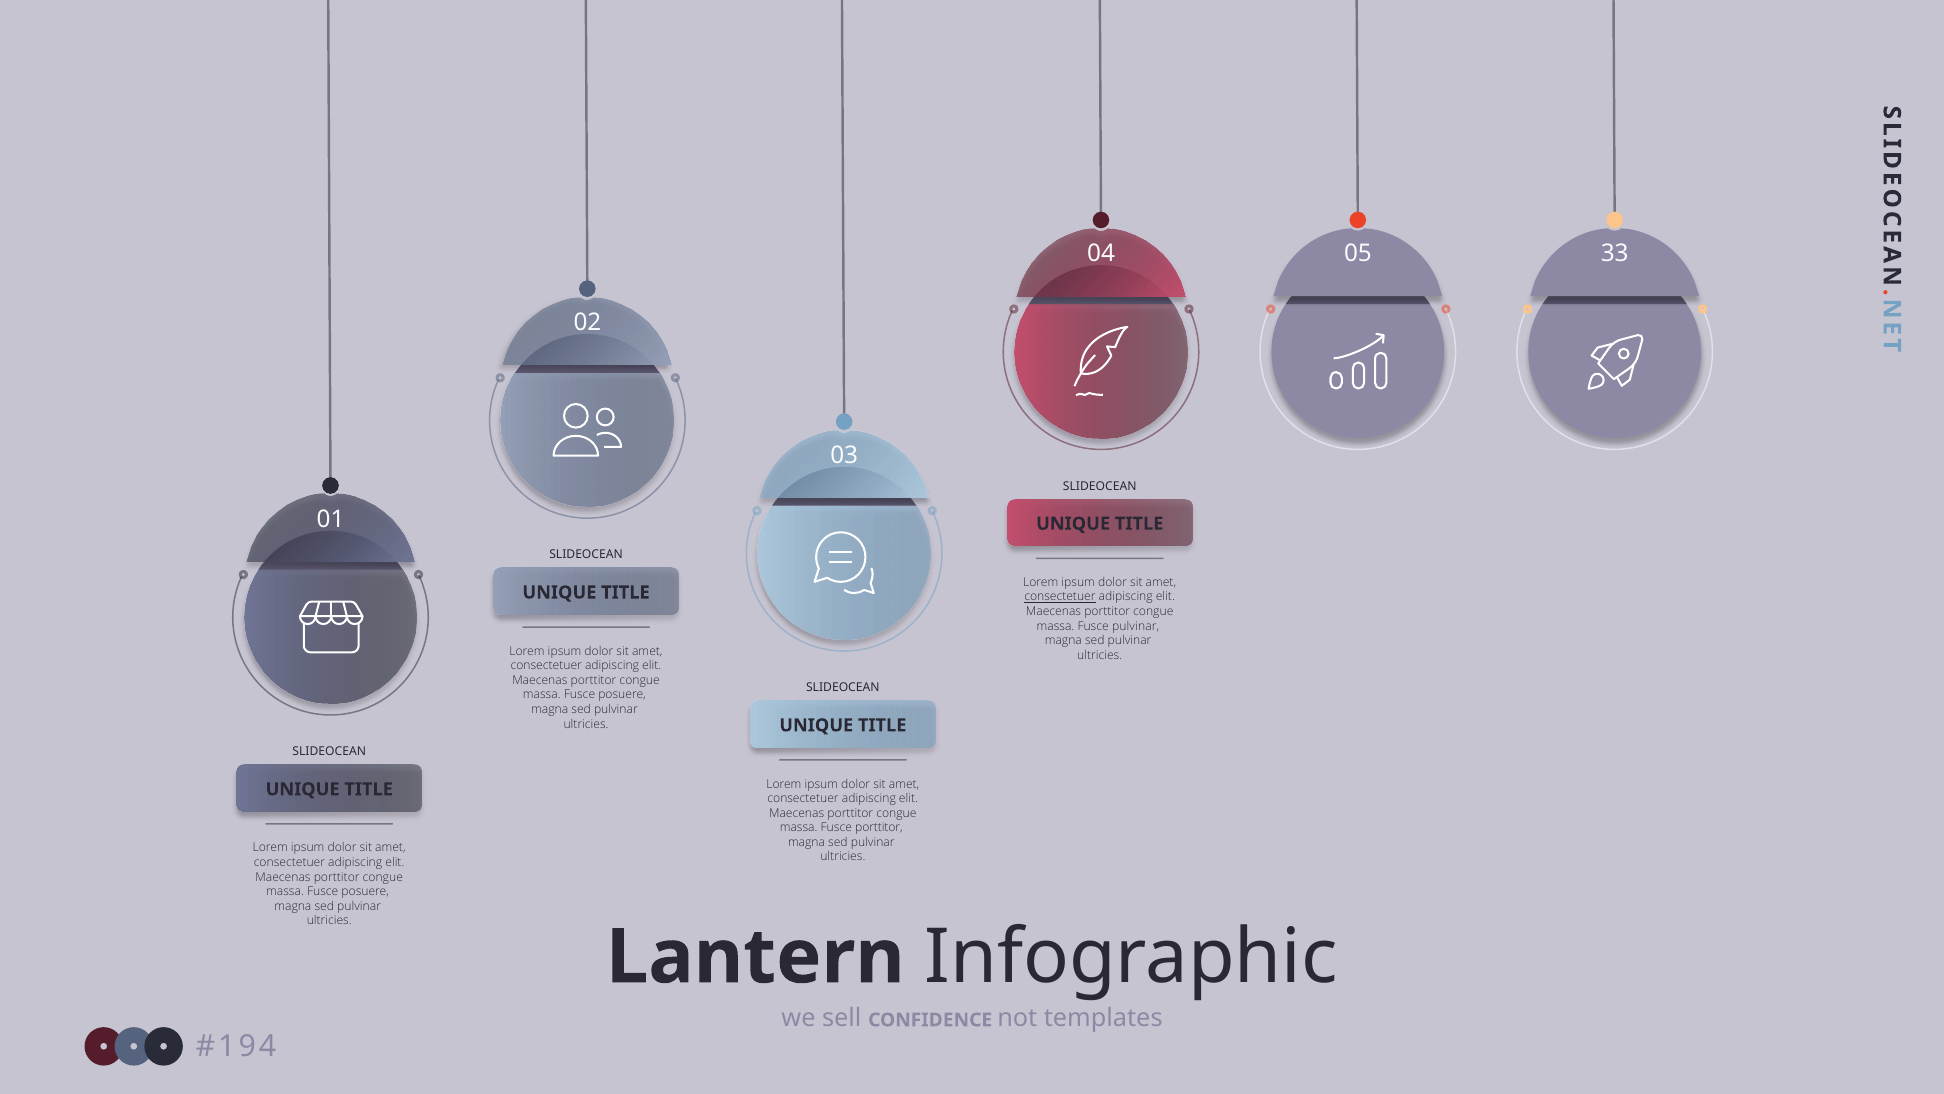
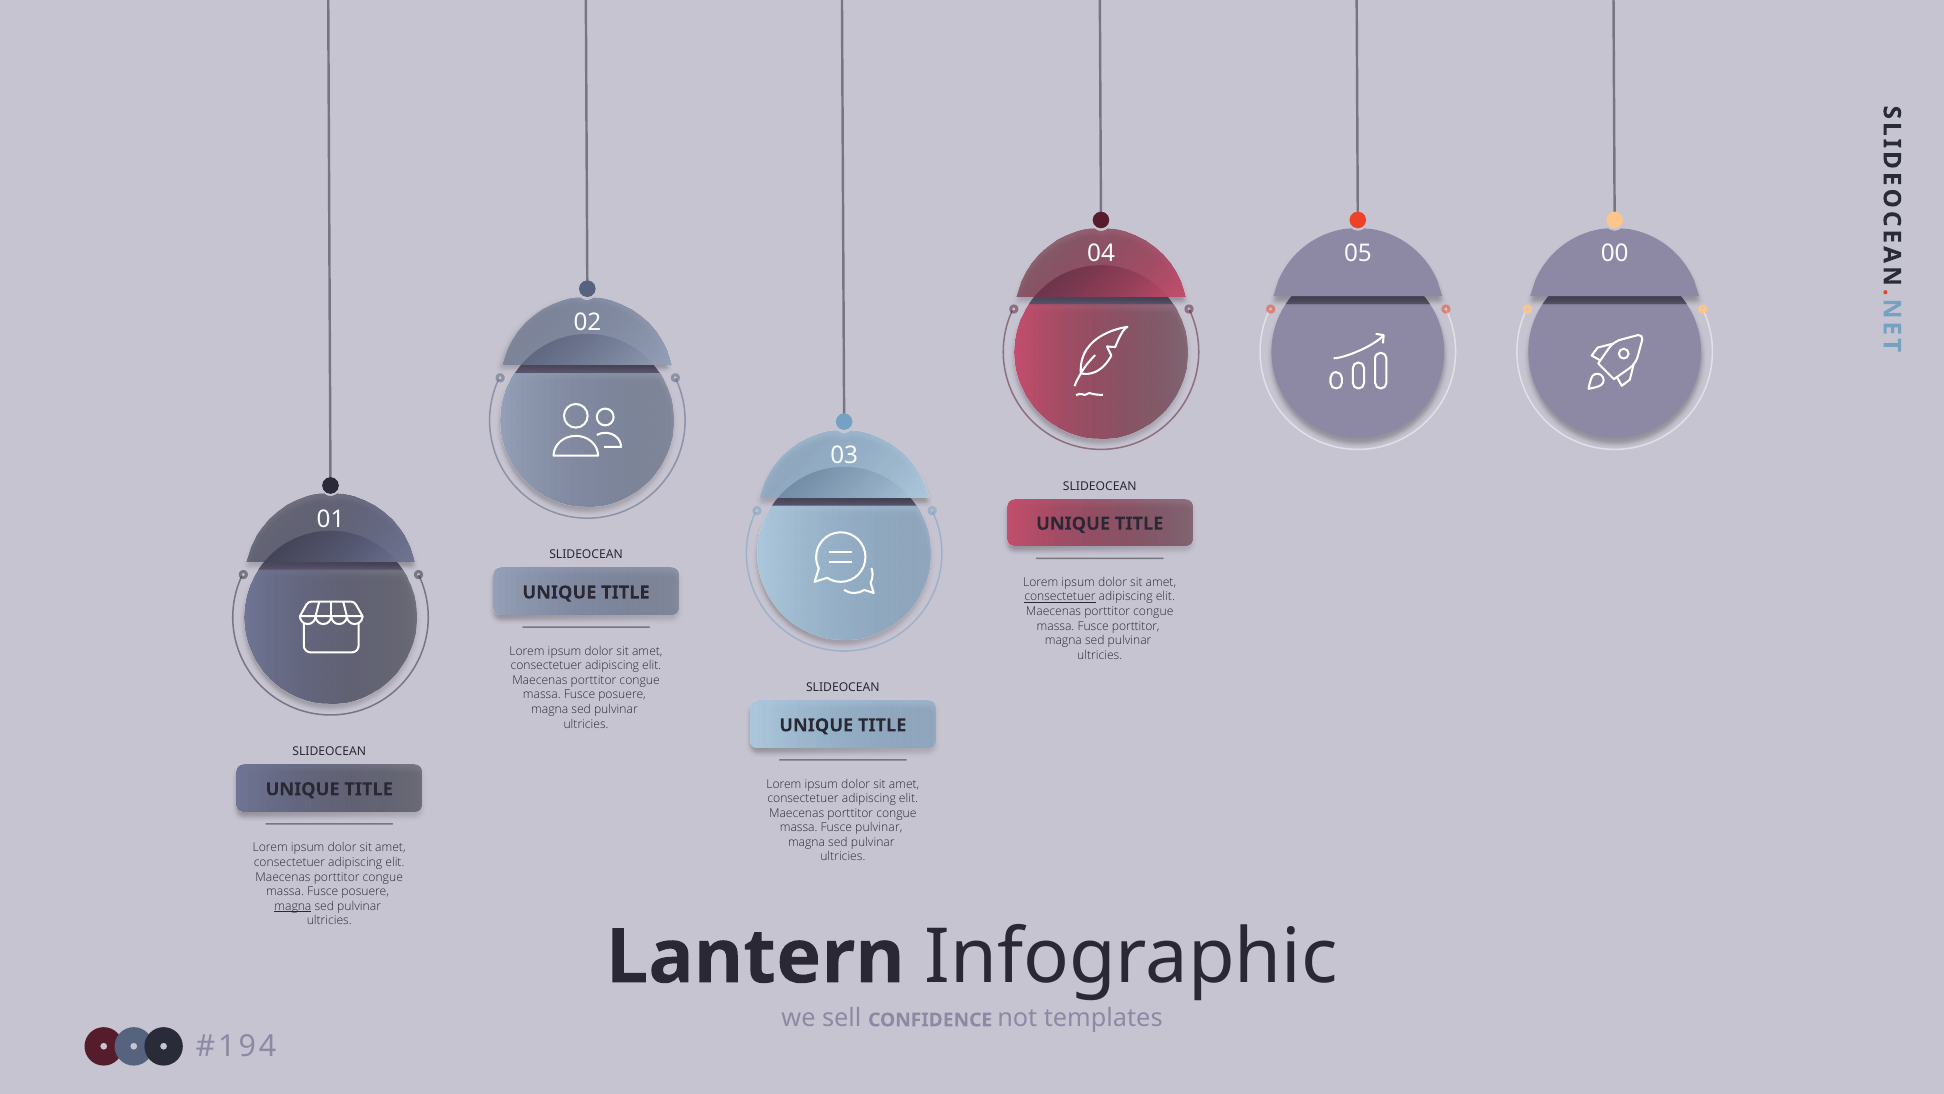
33: 33 -> 00 (1615, 254)
Fusce pulvinar: pulvinar -> porttitor (1136, 626)
Fusce porttitor: porttitor -> pulvinar (879, 827)
magna underline: none -> present (293, 906)
